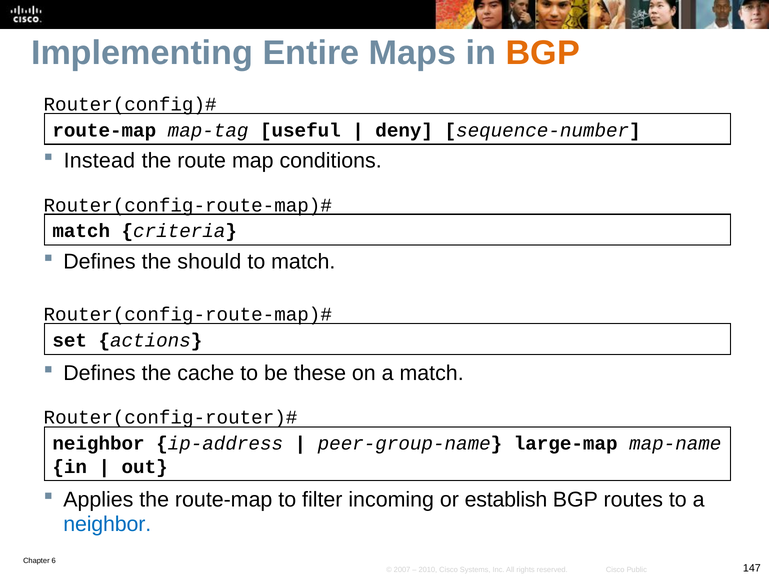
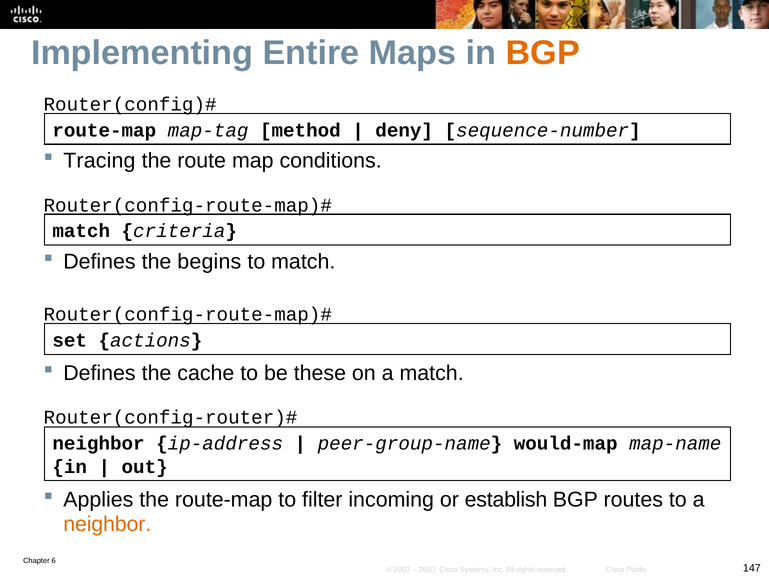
useful: useful -> method (300, 130)
Instead: Instead -> Tracing (99, 161)
should: should -> begins (209, 261)
large-map: large-map -> would-map (566, 443)
neighbor colour: blue -> orange (107, 524)
